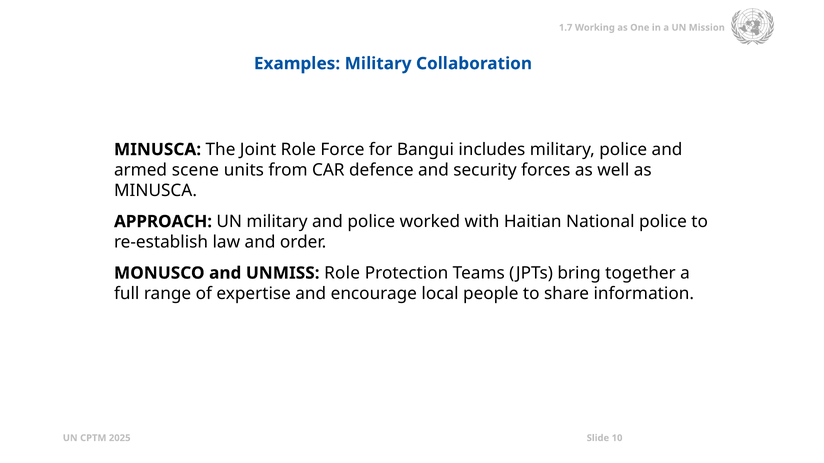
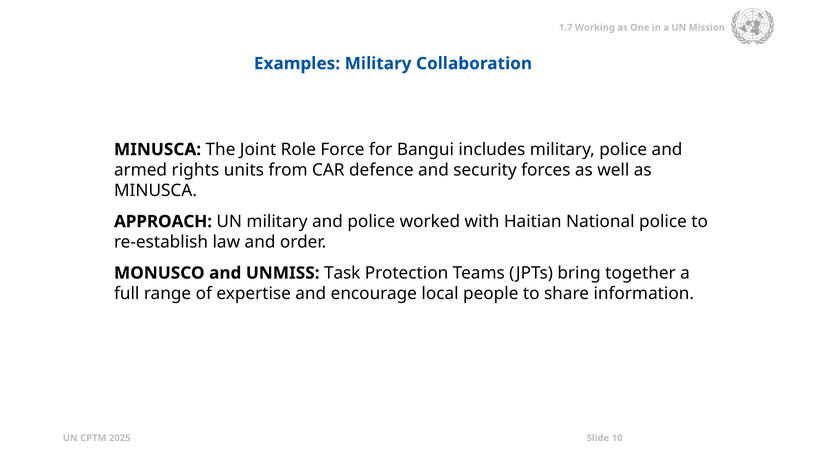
scene: scene -> rights (195, 170)
UNMISS Role: Role -> Task (342, 273)
